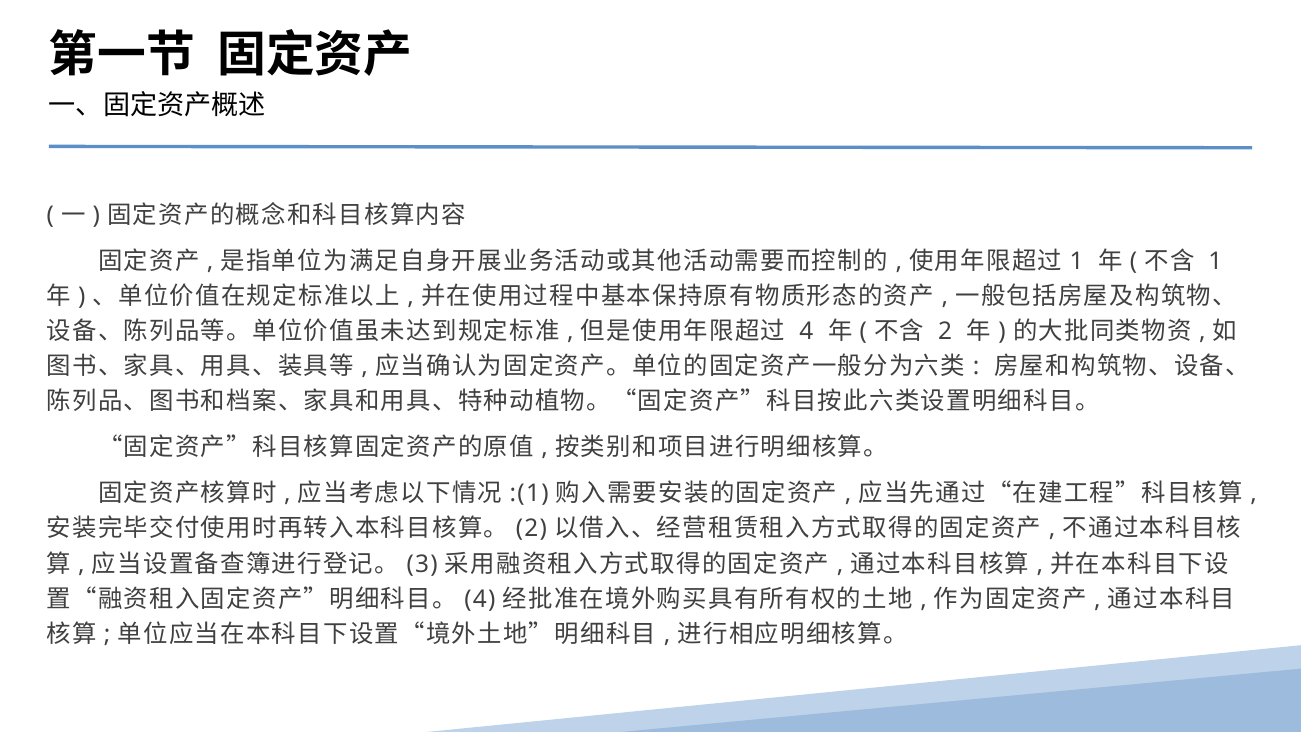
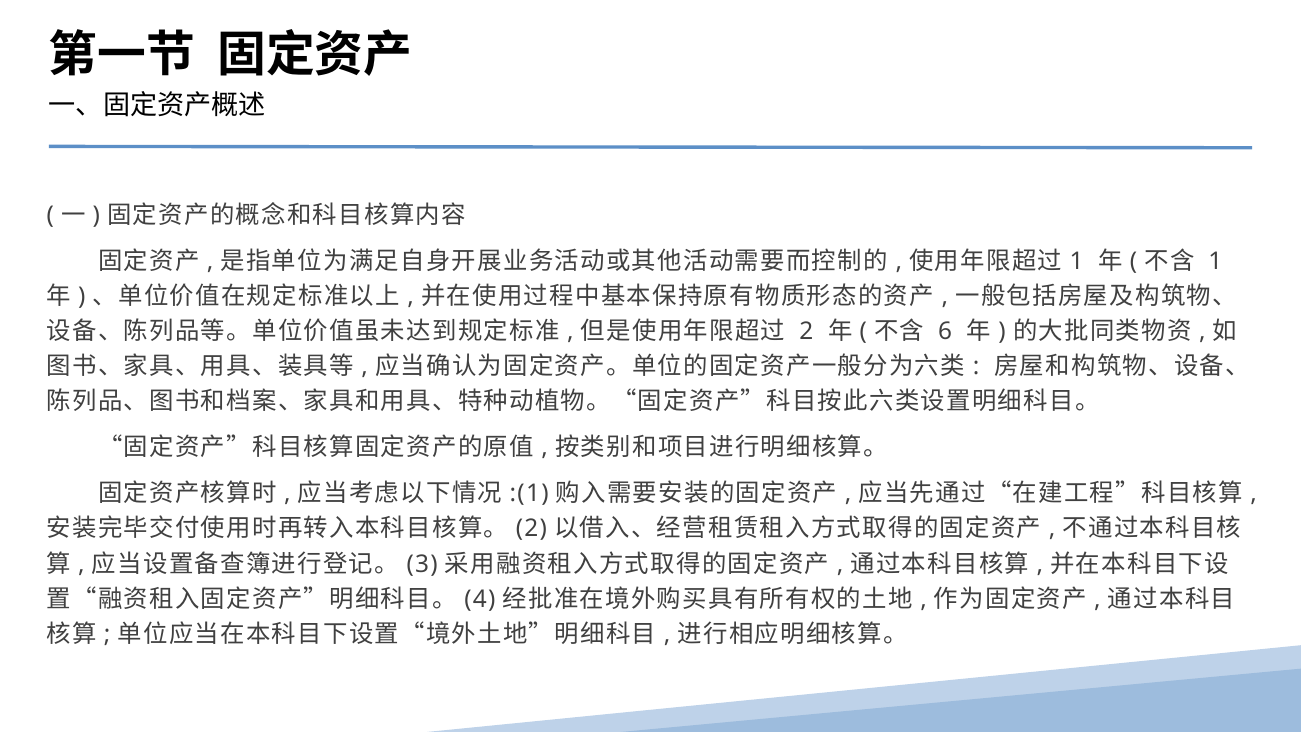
4: 4 -> 2 (806, 332)
2: 2 -> 6 (945, 332)
